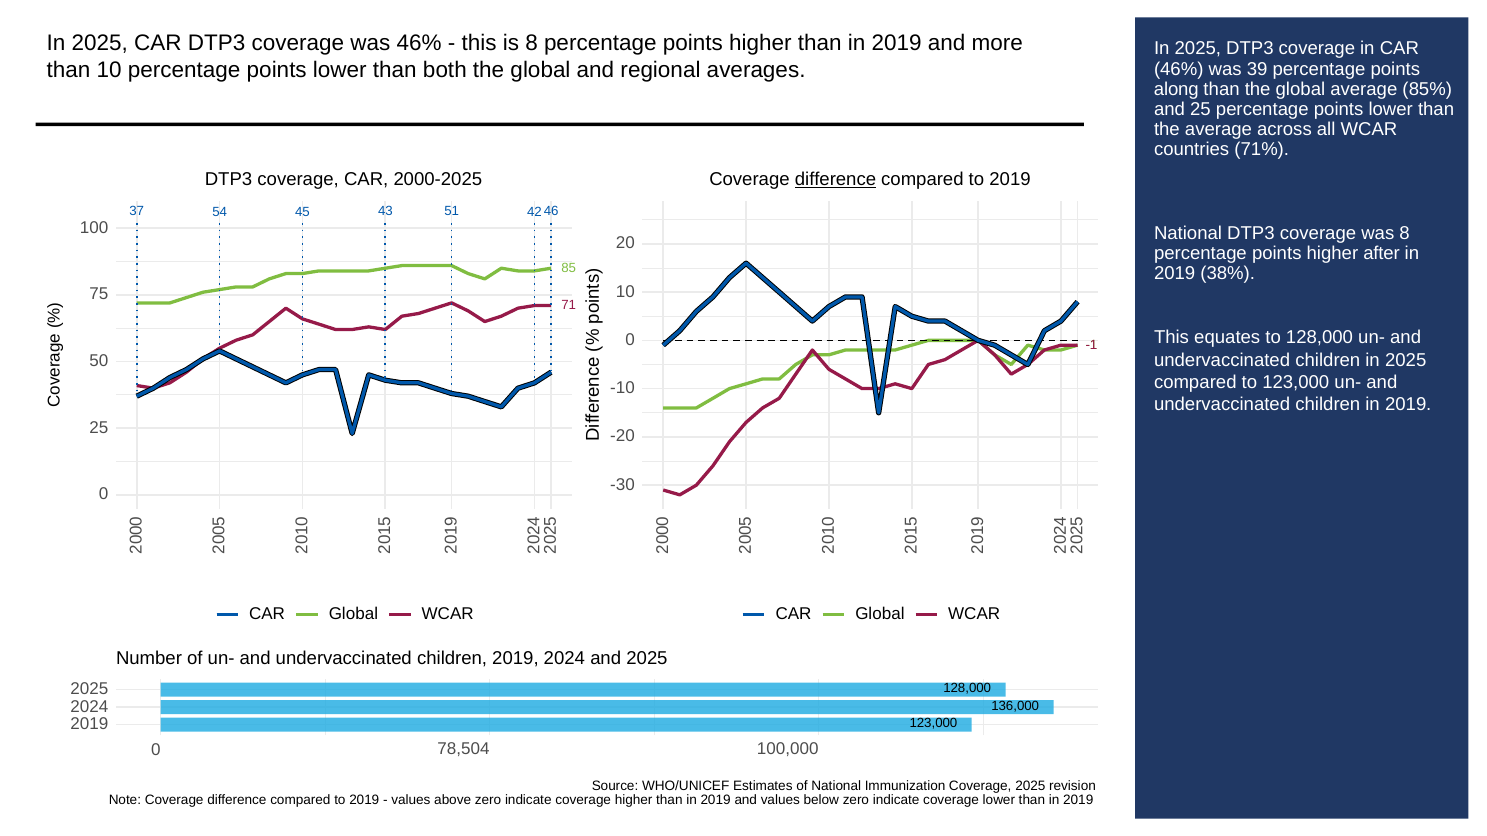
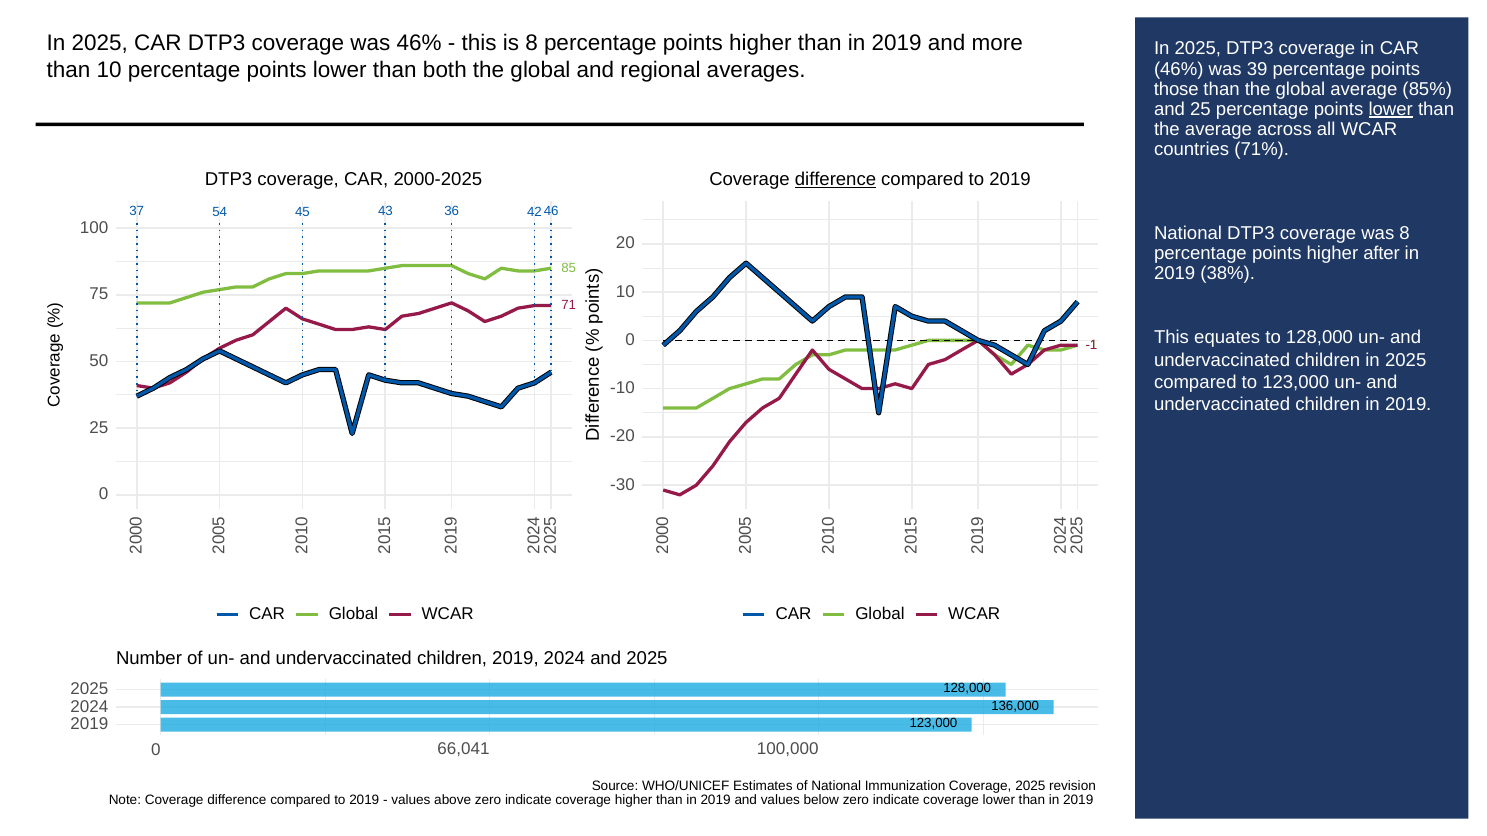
along: along -> those (1176, 89)
lower underline: none -> present (1391, 109)
51: 51 -> 36 (452, 212)
78,504: 78,504 -> 66,041 (464, 749)
